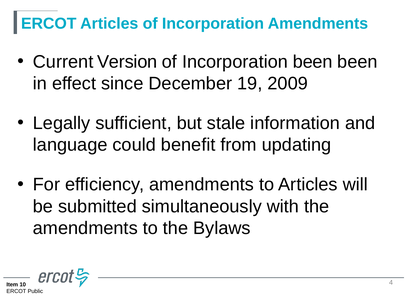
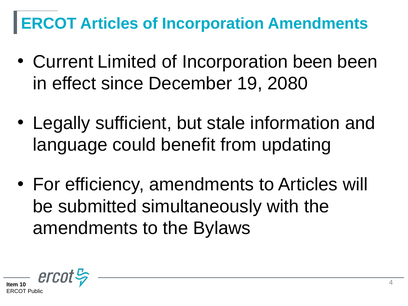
Version: Version -> Limited (127, 62)
2009: 2009 -> 2080 (288, 84)
